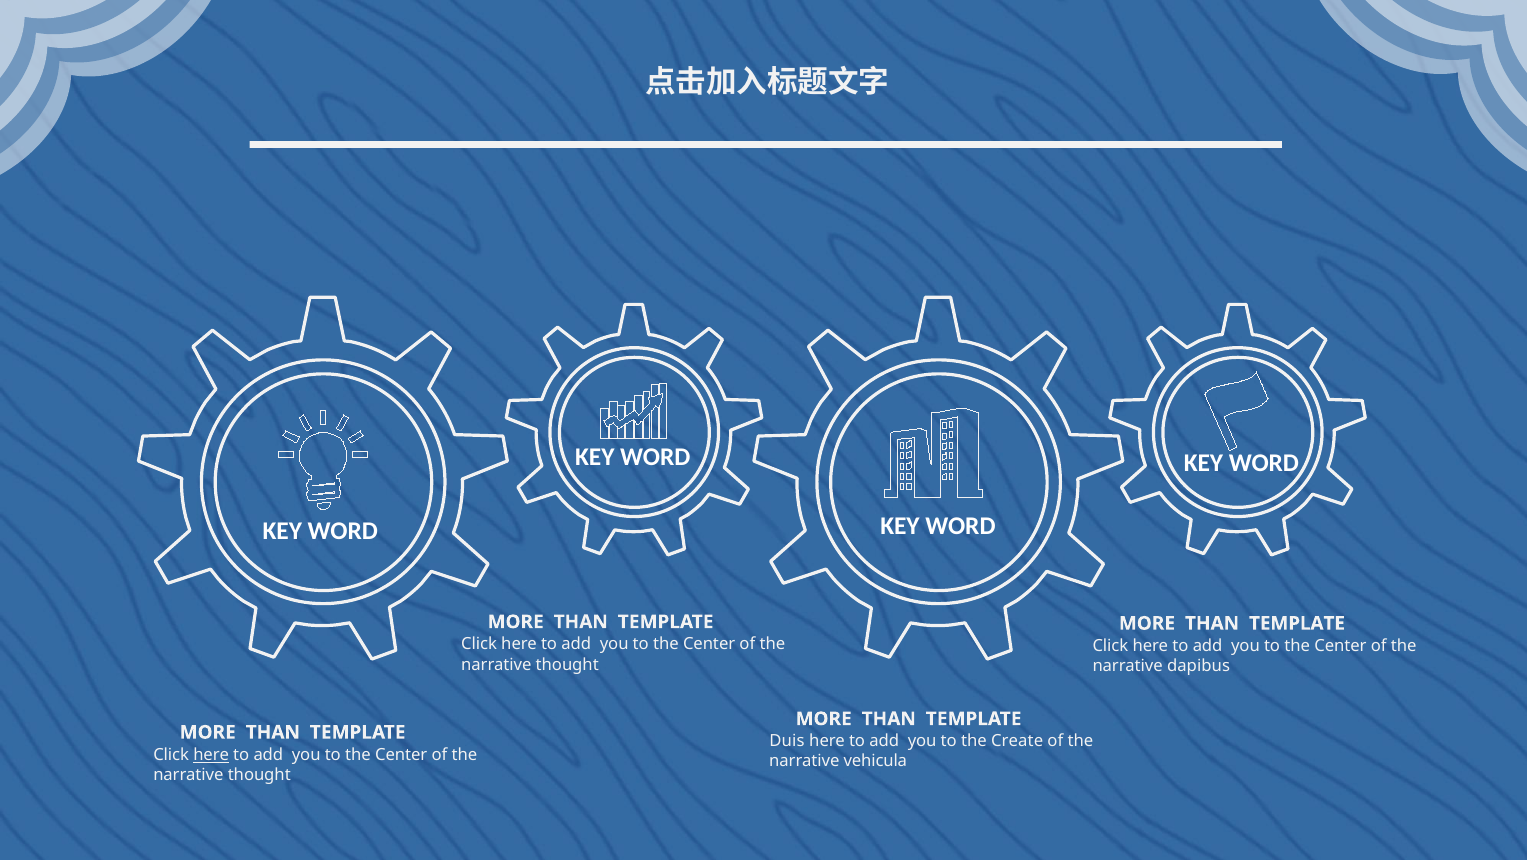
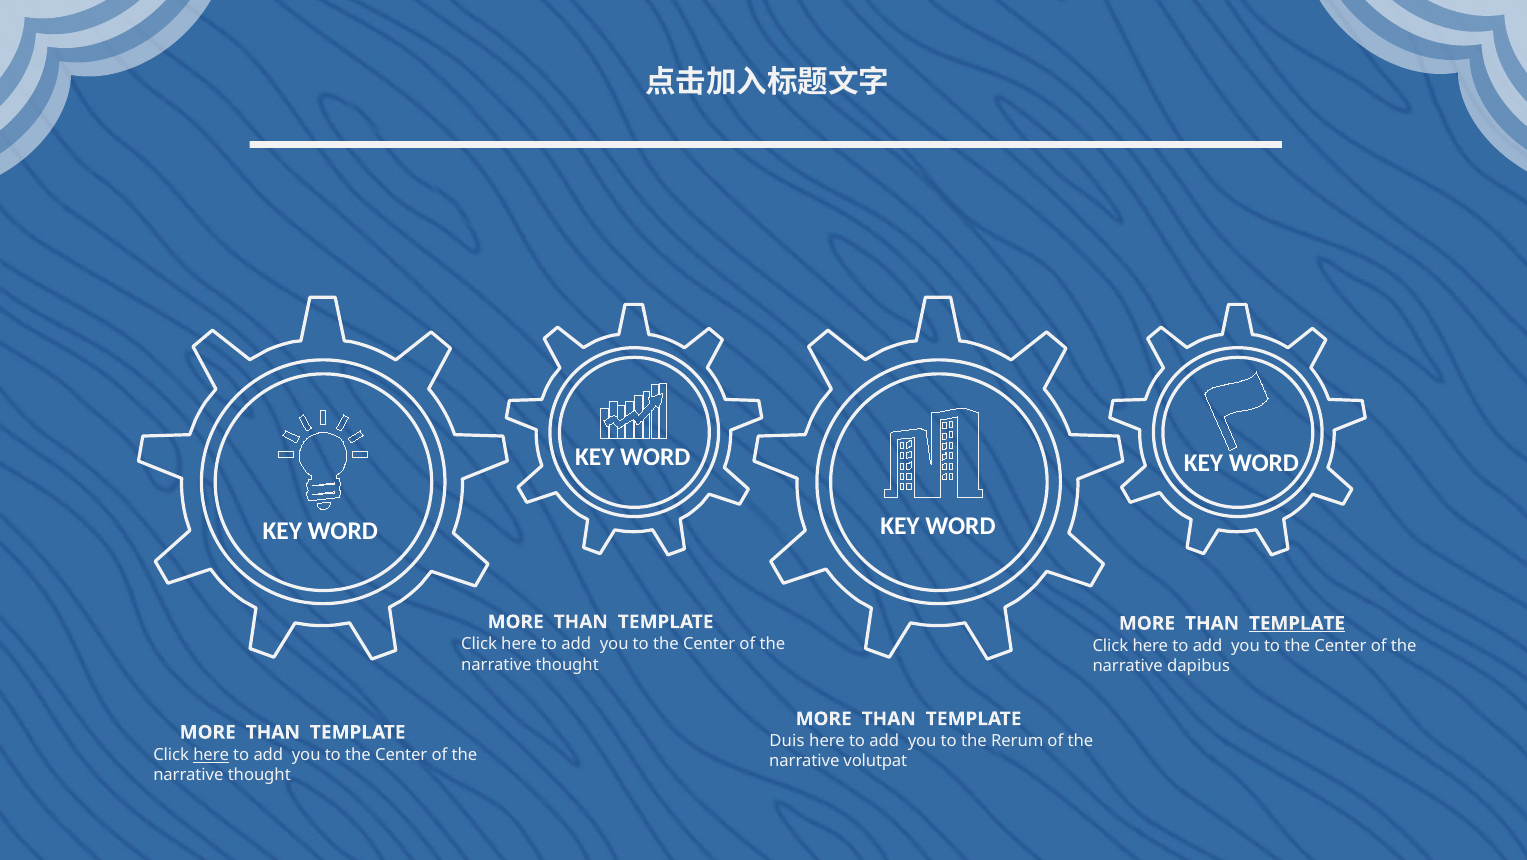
TEMPLATE underline: none -> present (1297, 623)
Create: Create -> Rerum (1017, 741)
vehicula: vehicula -> volutpat (875, 761)
